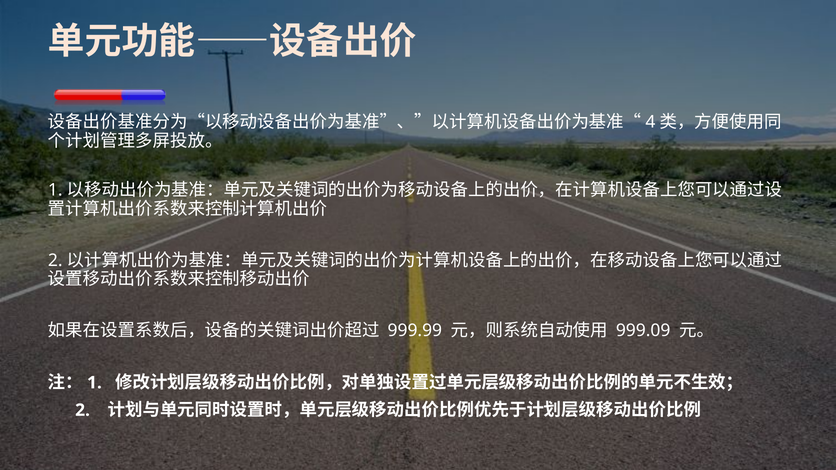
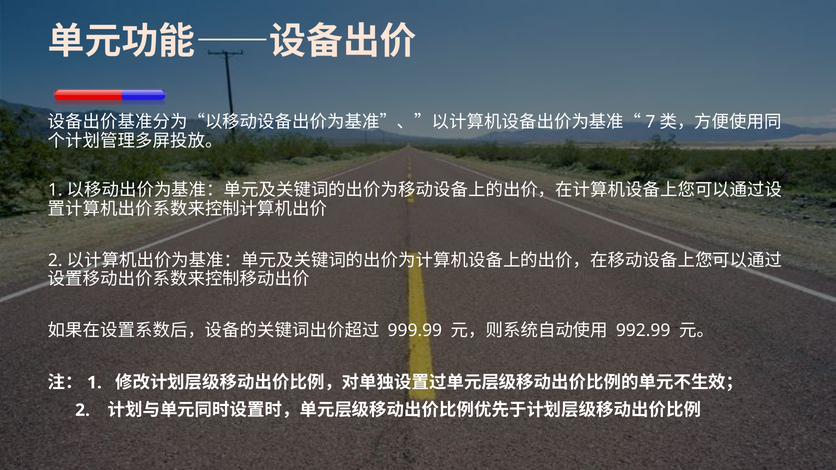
4: 4 -> 7 (650, 122)
999.09: 999.09 -> 992.99 (643, 330)
